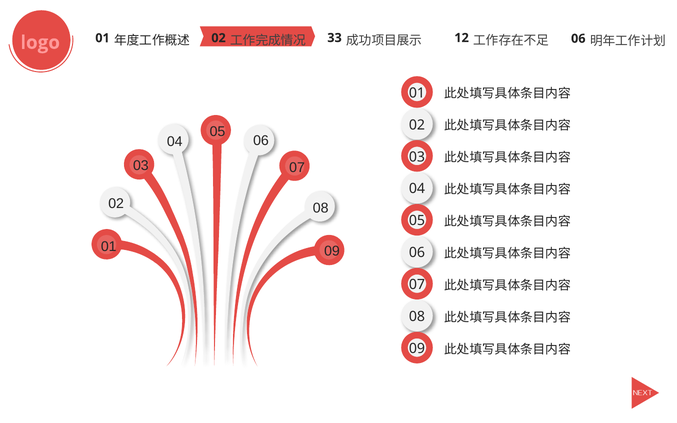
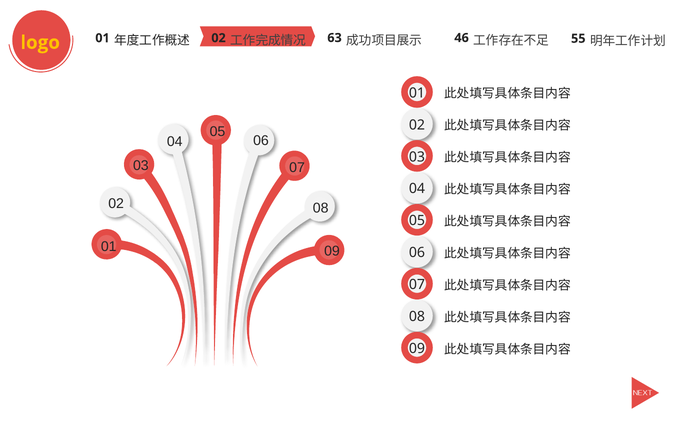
logo colour: pink -> yellow (40, 43)
33: 33 -> 63 (335, 38)
12: 12 -> 46 (462, 38)
06: 06 -> 55 (578, 39)
